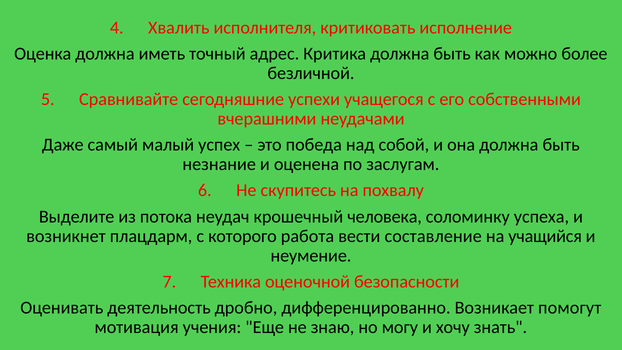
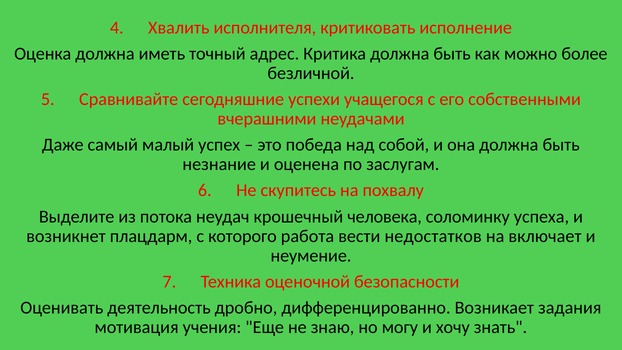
составление: составление -> недостатков (433, 236)
учащийся: учащийся -> включает (545, 236)
помогут: помогут -> задания (570, 308)
